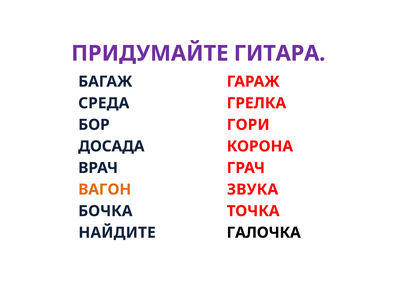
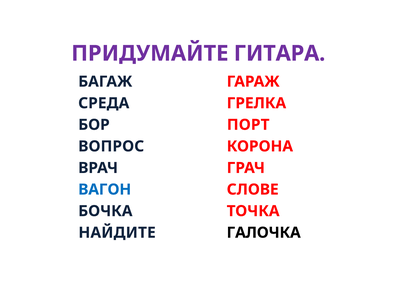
ГОРИ: ГОРИ -> ПОРТ (248, 125)
ДОСАДА: ДОСАДА -> ВОПРОС (111, 146)
ВАГОН colour: orange -> blue (105, 189)
ЗВУКА: ЗВУКА -> СЛОВЕ (253, 189)
